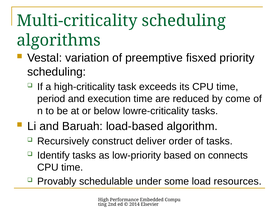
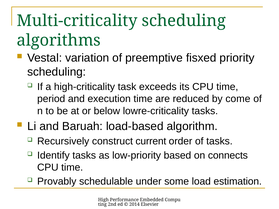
deliver: deliver -> current (151, 141)
resources: resources -> estimation (238, 182)
